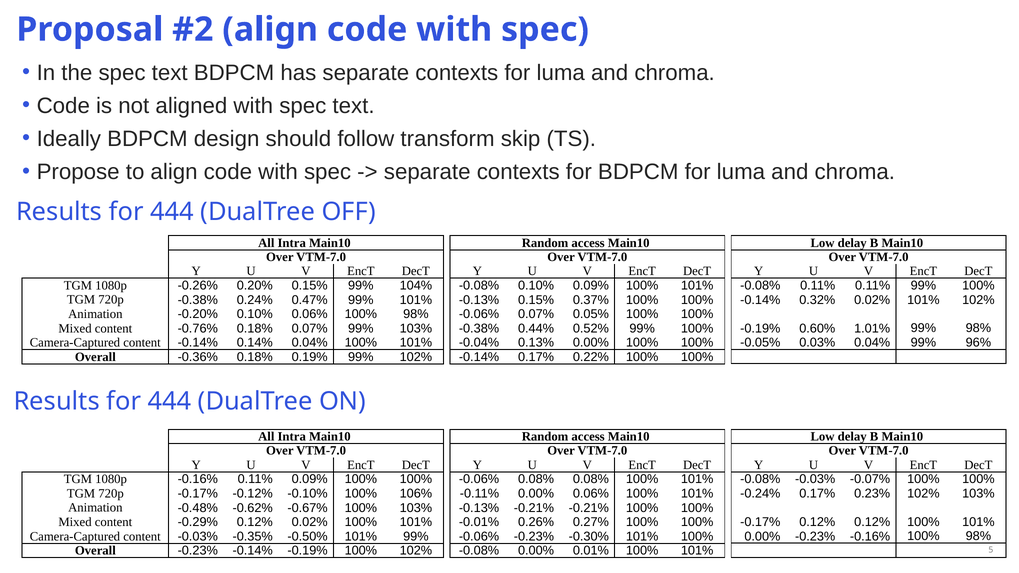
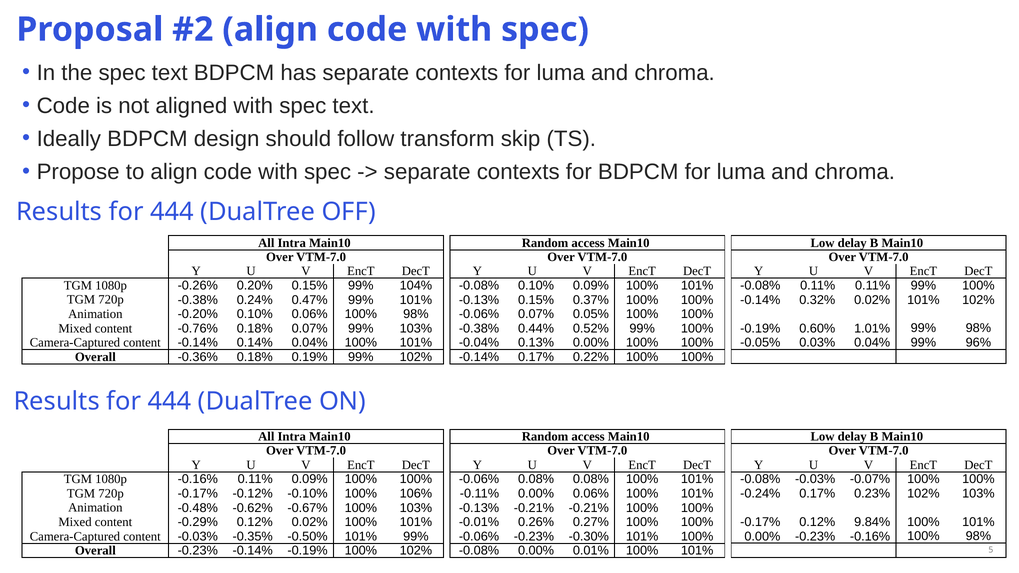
0.12% 0.12%: 0.12% -> 9.84% (872, 522)
